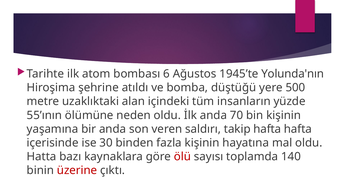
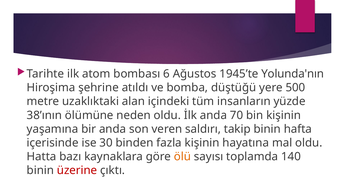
55’ının: 55’ının -> 38’ının (44, 115)
takip hafta: hafta -> binin (267, 129)
ölü colour: red -> orange (182, 157)
